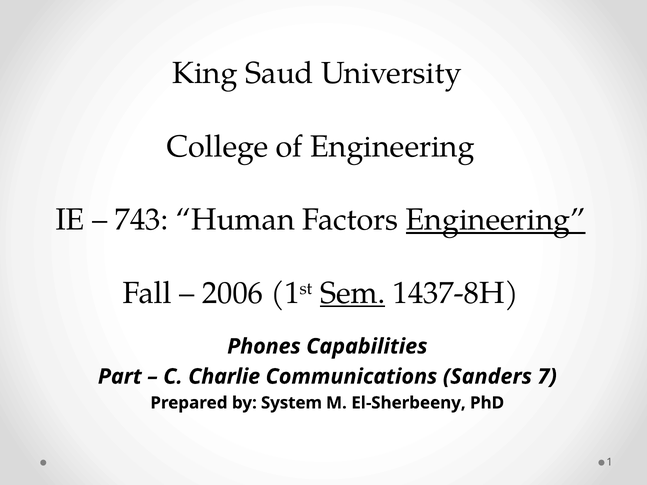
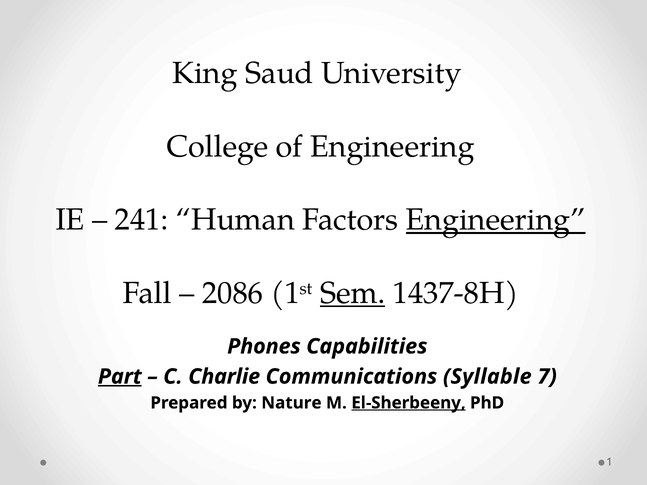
743: 743 -> 241 (142, 220)
2006: 2006 -> 2086 (233, 293)
Part underline: none -> present (120, 377)
Sanders: Sanders -> Syllable (487, 377)
System: System -> Nature (291, 403)
El-Sherbeeny underline: none -> present (408, 403)
